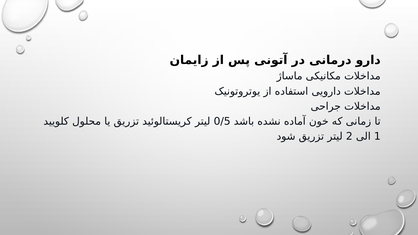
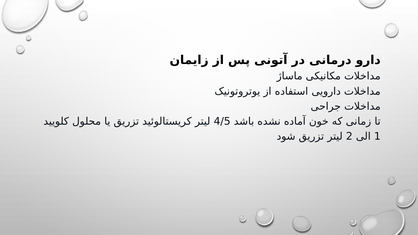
0/5: 0/5 -> 4/5 (222, 121)
